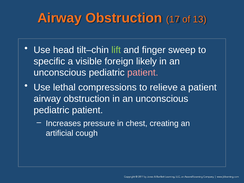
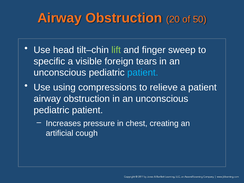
17: 17 -> 20 (173, 19)
13: 13 -> 50 (200, 19)
likely: likely -> tears (146, 61)
patient colour: pink -> light blue (143, 73)
lethal: lethal -> using (64, 87)
